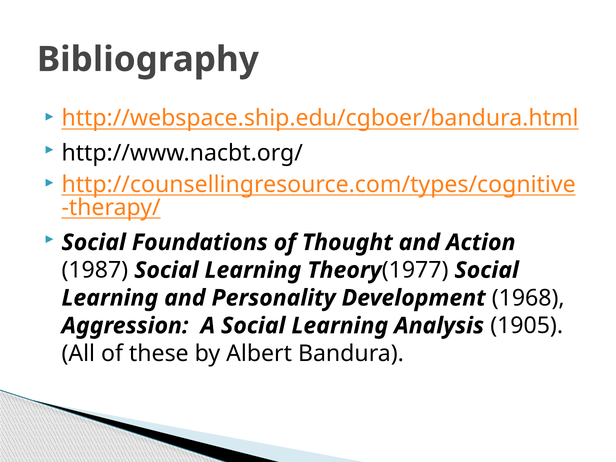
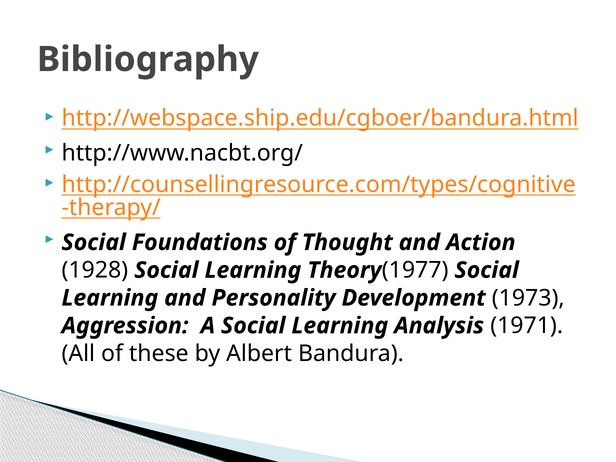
1987: 1987 -> 1928 (95, 270)
1968: 1968 -> 1973 (528, 298)
1905: 1905 -> 1971 (527, 326)
